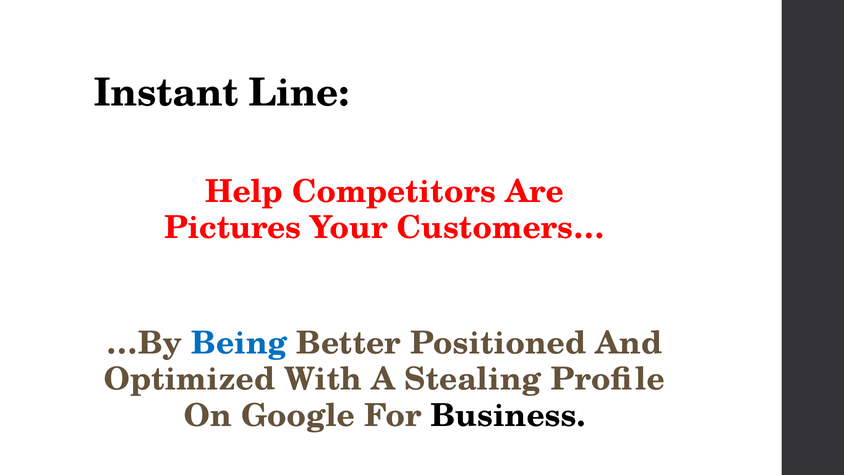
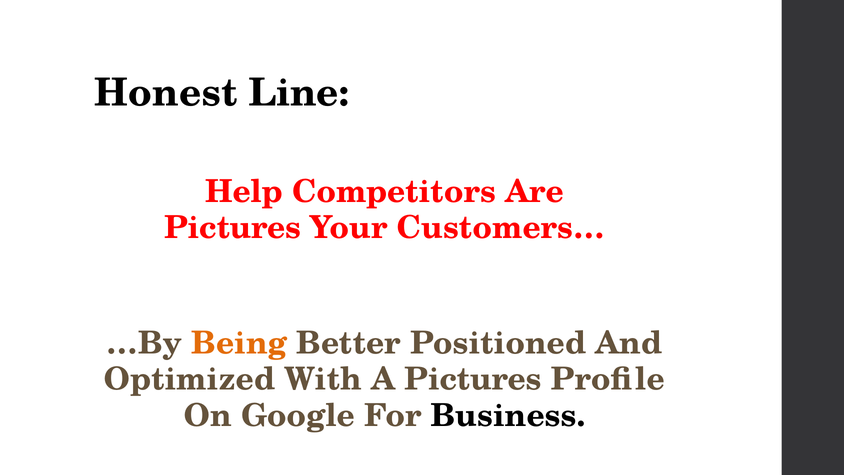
Instant: Instant -> Honest (166, 93)
Being colour: blue -> orange (239, 343)
A Stealing: Stealing -> Pictures (473, 379)
